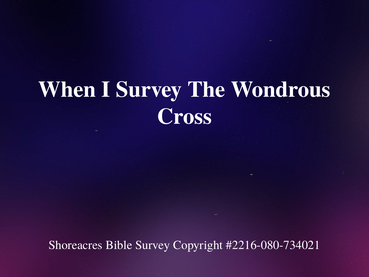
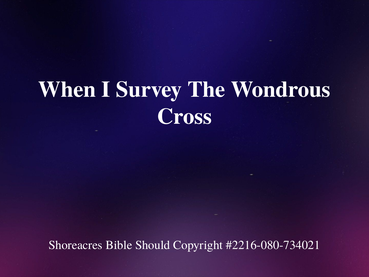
Bible Survey: Survey -> Should (153, 245)
